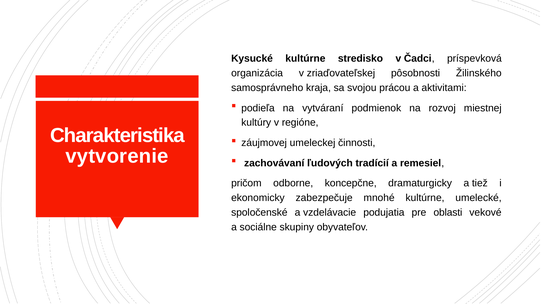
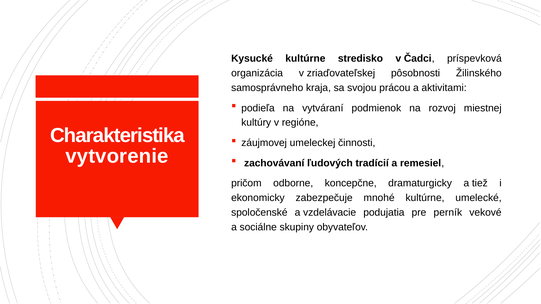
oblasti: oblasti -> perník (448, 213)
